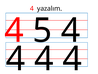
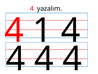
5: 5 -> 1 (42, 30)
